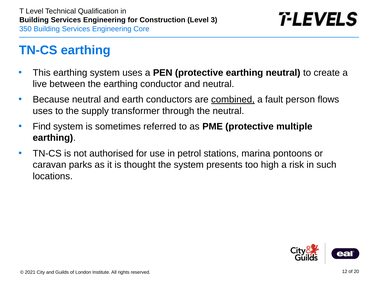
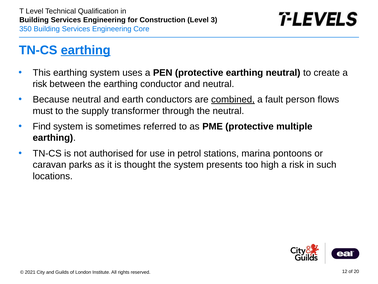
earthing underline: none -> present (86, 50)
live: live -> risk (40, 84)
uses: uses -> must (43, 111)
